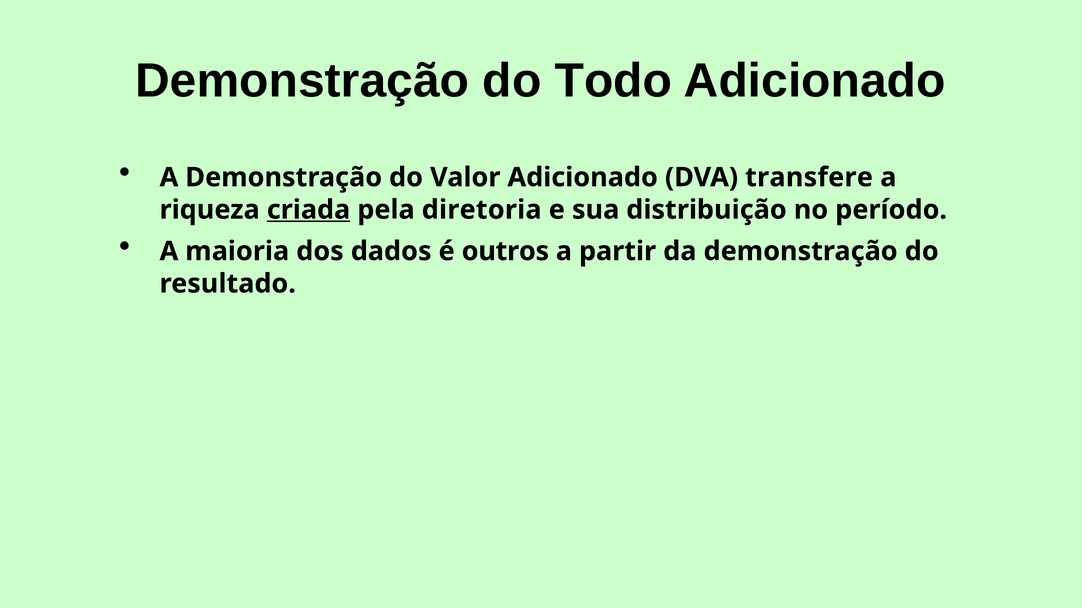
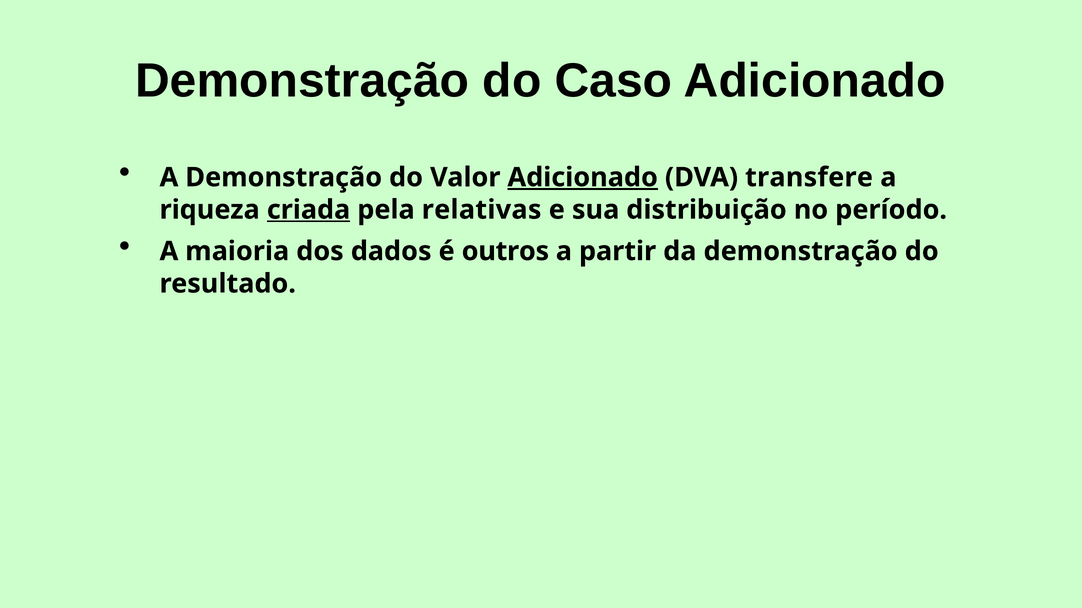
Todo: Todo -> Caso (613, 81)
Adicionado underline: none -> present (583, 178)
diretoria: diretoria -> relativas (482, 210)
